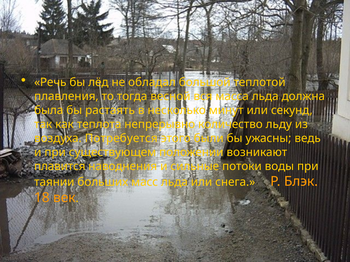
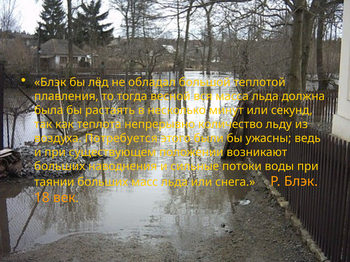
Речь: Речь -> Блэк (50, 82)
плавится: плавится -> больших (60, 166)
